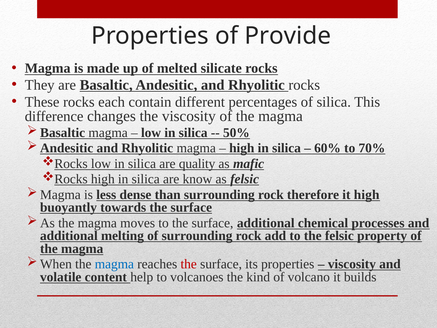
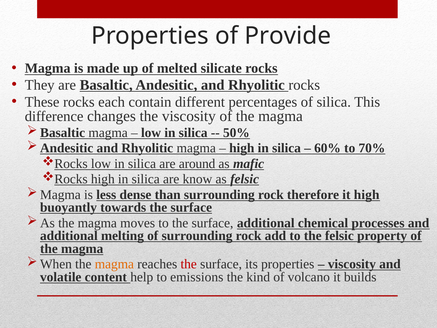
quality: quality -> around (197, 164)
magma colour: blue -> orange (114, 264)
volcanoes: volcanoes -> emissions (197, 277)
